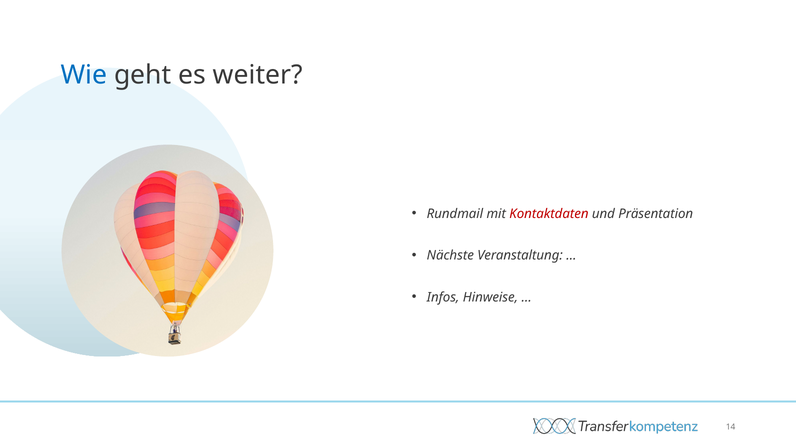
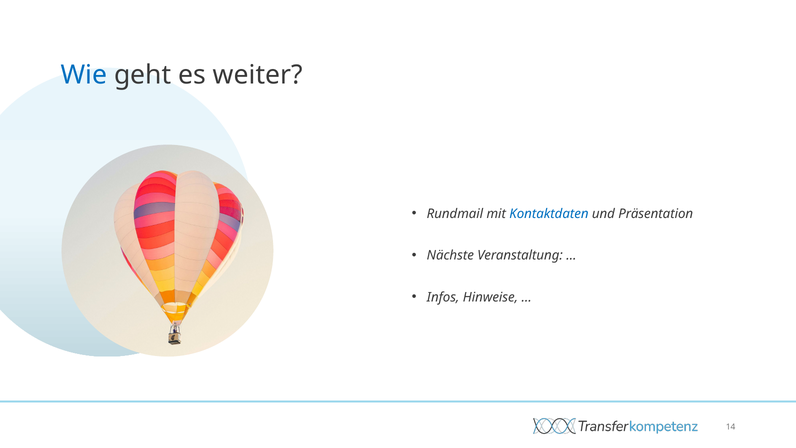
Kontaktdaten colour: red -> blue (549, 214)
